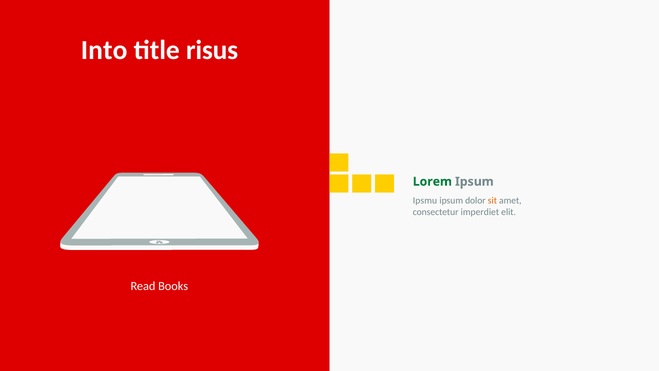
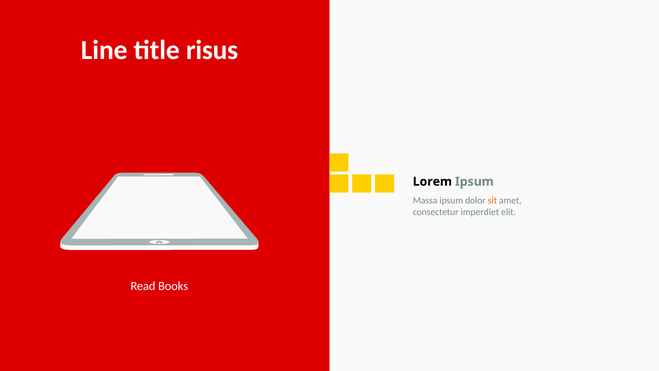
Into: Into -> Line (104, 50)
Lorem colour: green -> black (432, 181)
Ipsmu: Ipsmu -> Massa (425, 200)
